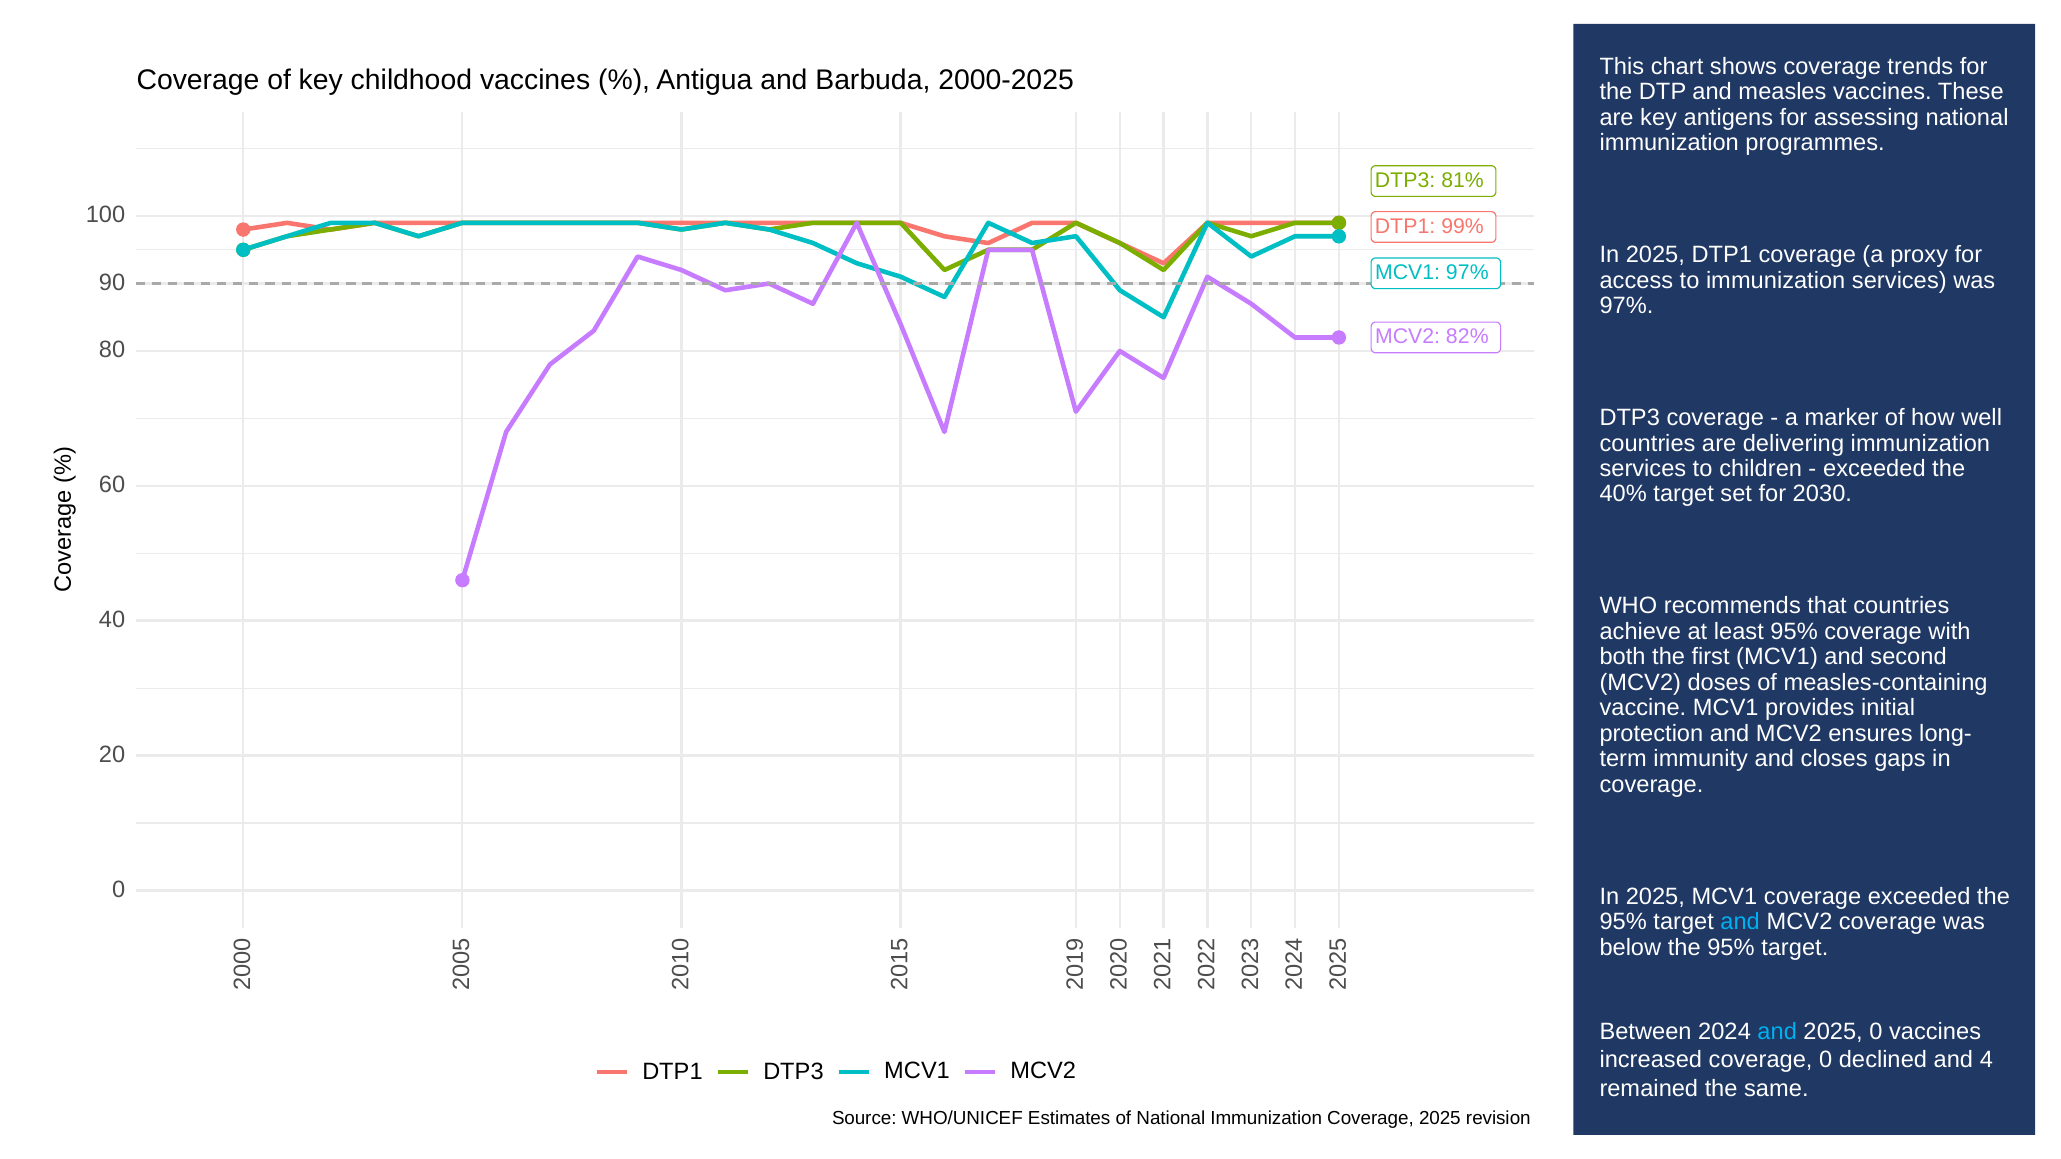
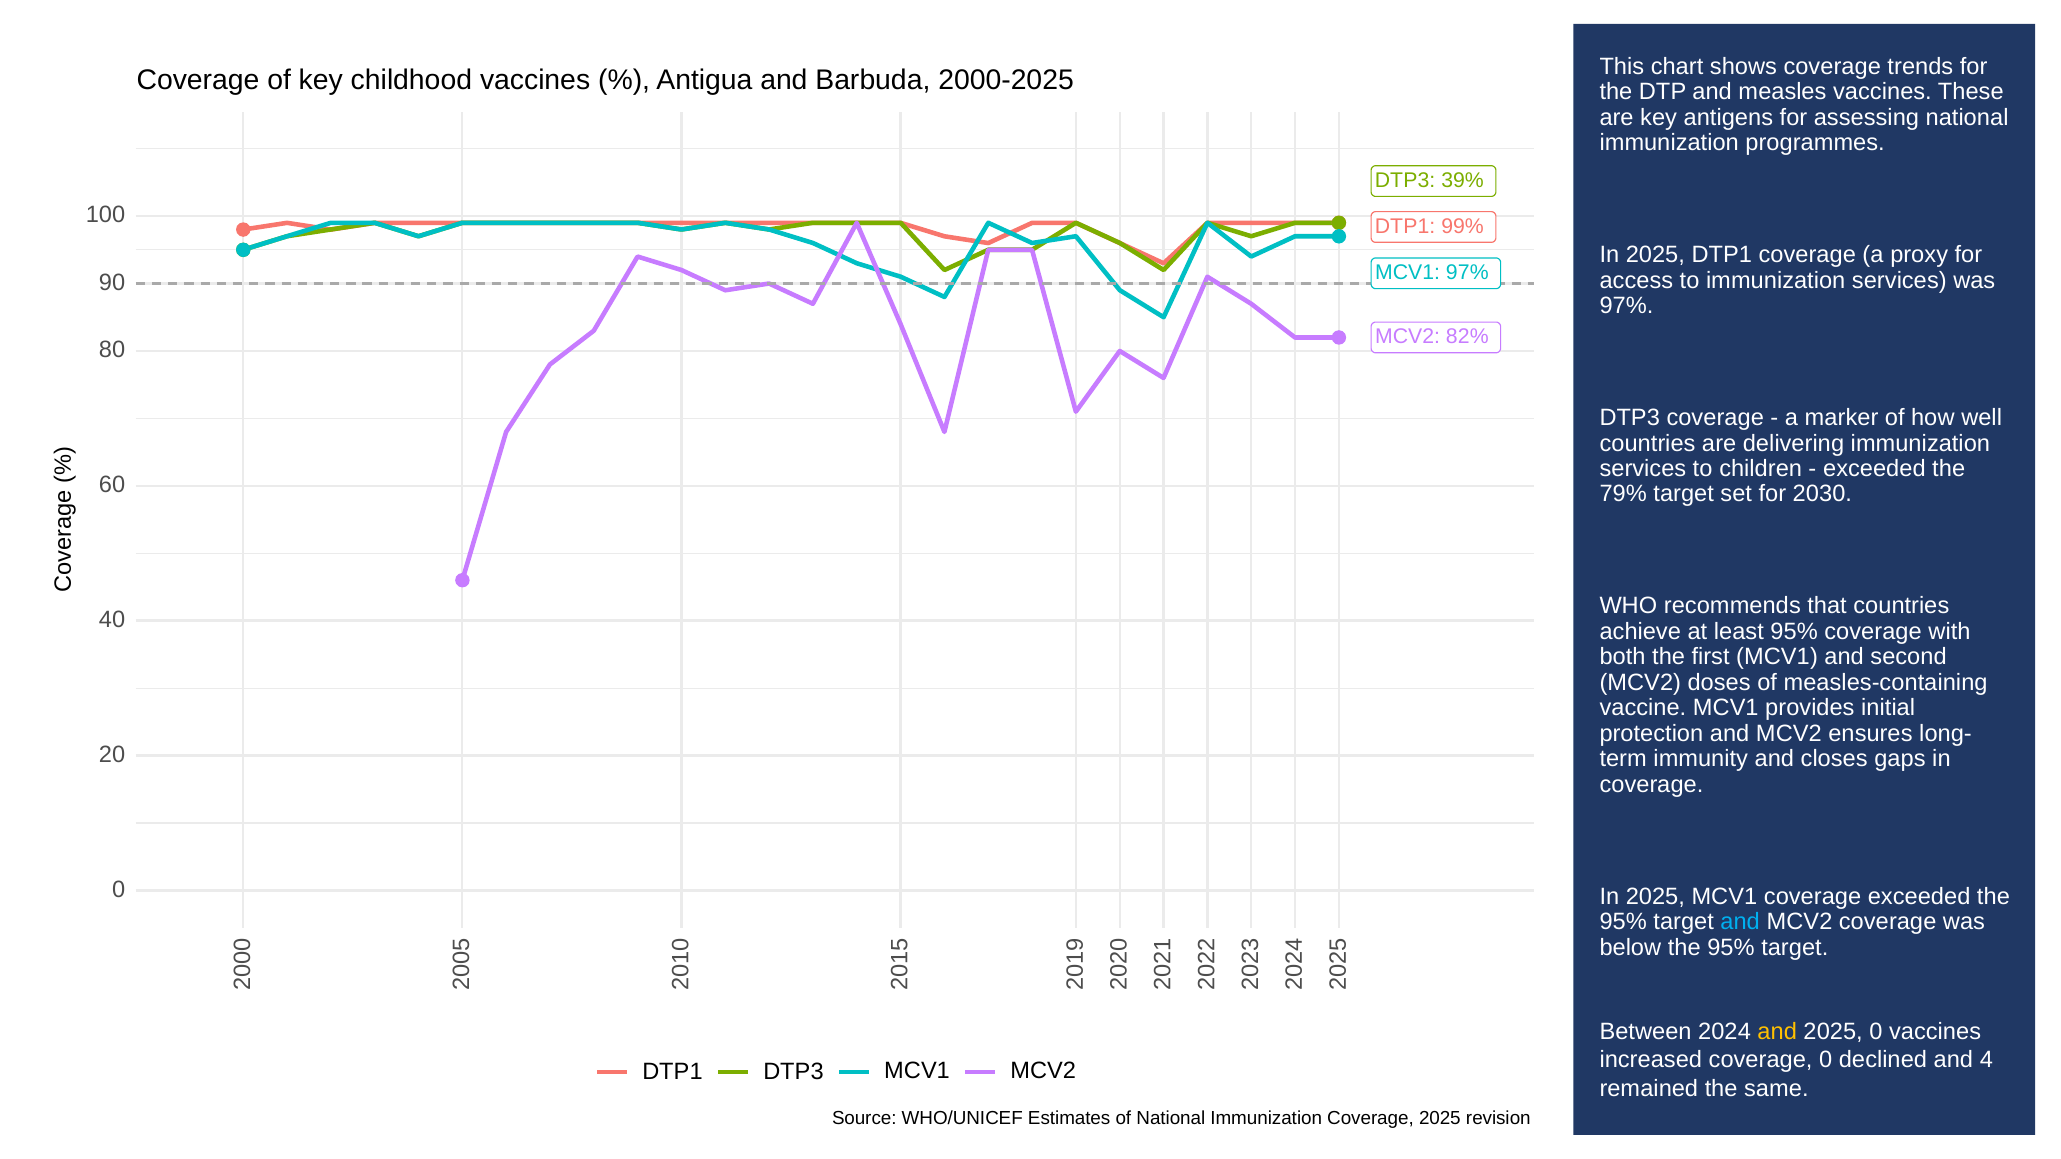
81%: 81% -> 39% (1463, 180)
40%: 40% -> 79% (1623, 494)
and colour: light blue -> yellow (1777, 1032)
